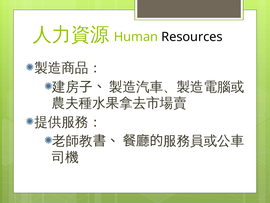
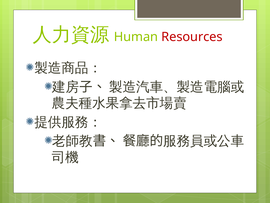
Resources colour: black -> red (192, 37)
